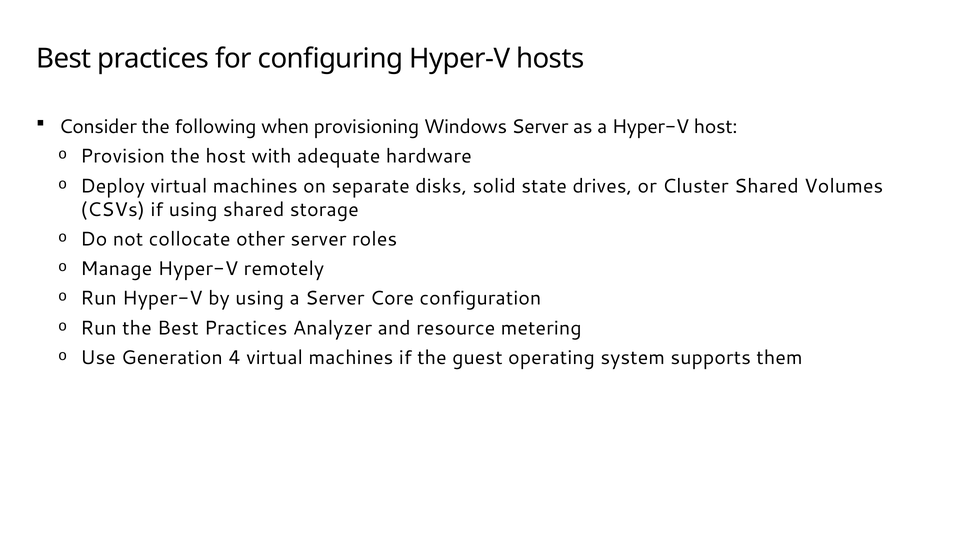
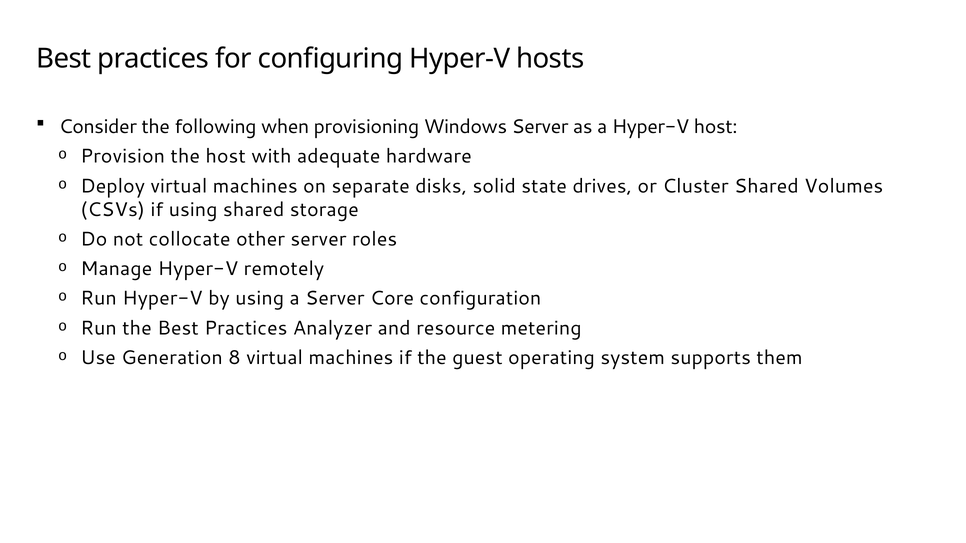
4: 4 -> 8 (234, 358)
